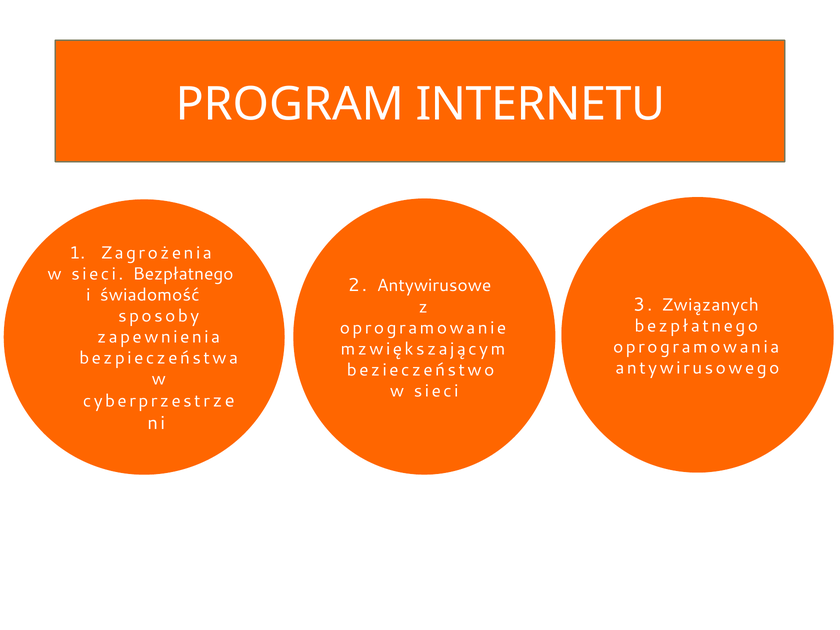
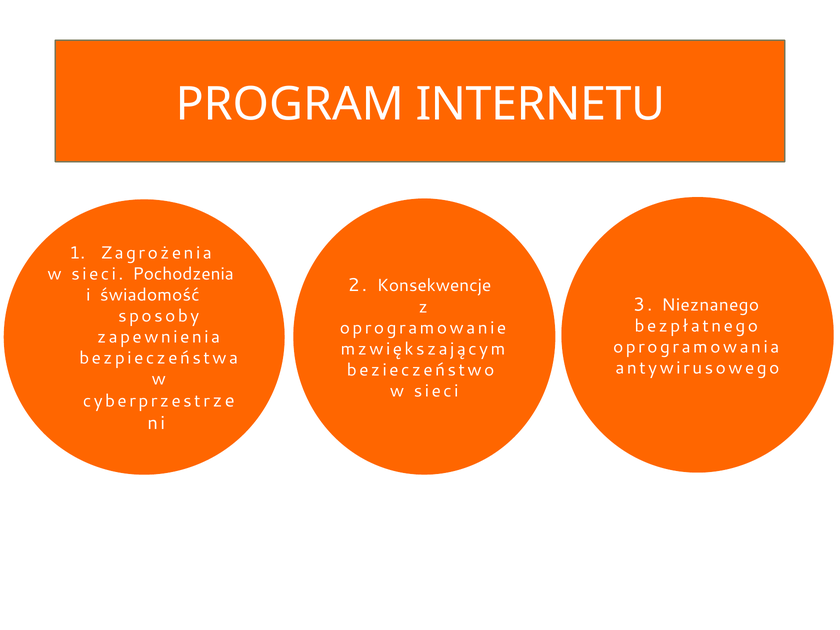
sieci Bezpłatnego: Bezpłatnego -> Pochodzenia (183, 274)
Antywirusowe: Antywirusowe -> Konsekwencje (434, 286)
Związanych: Związanych -> Nieznanego (710, 305)
